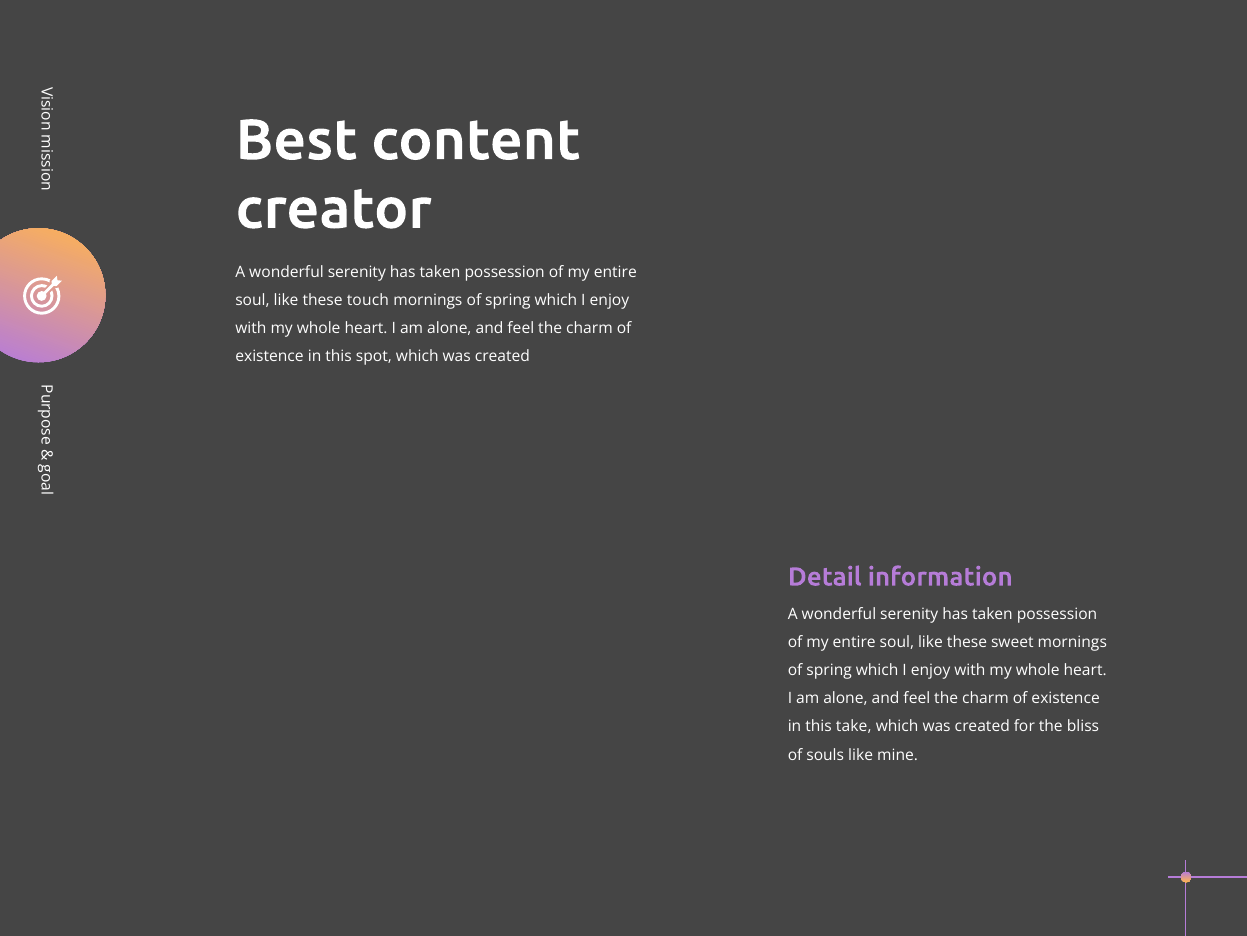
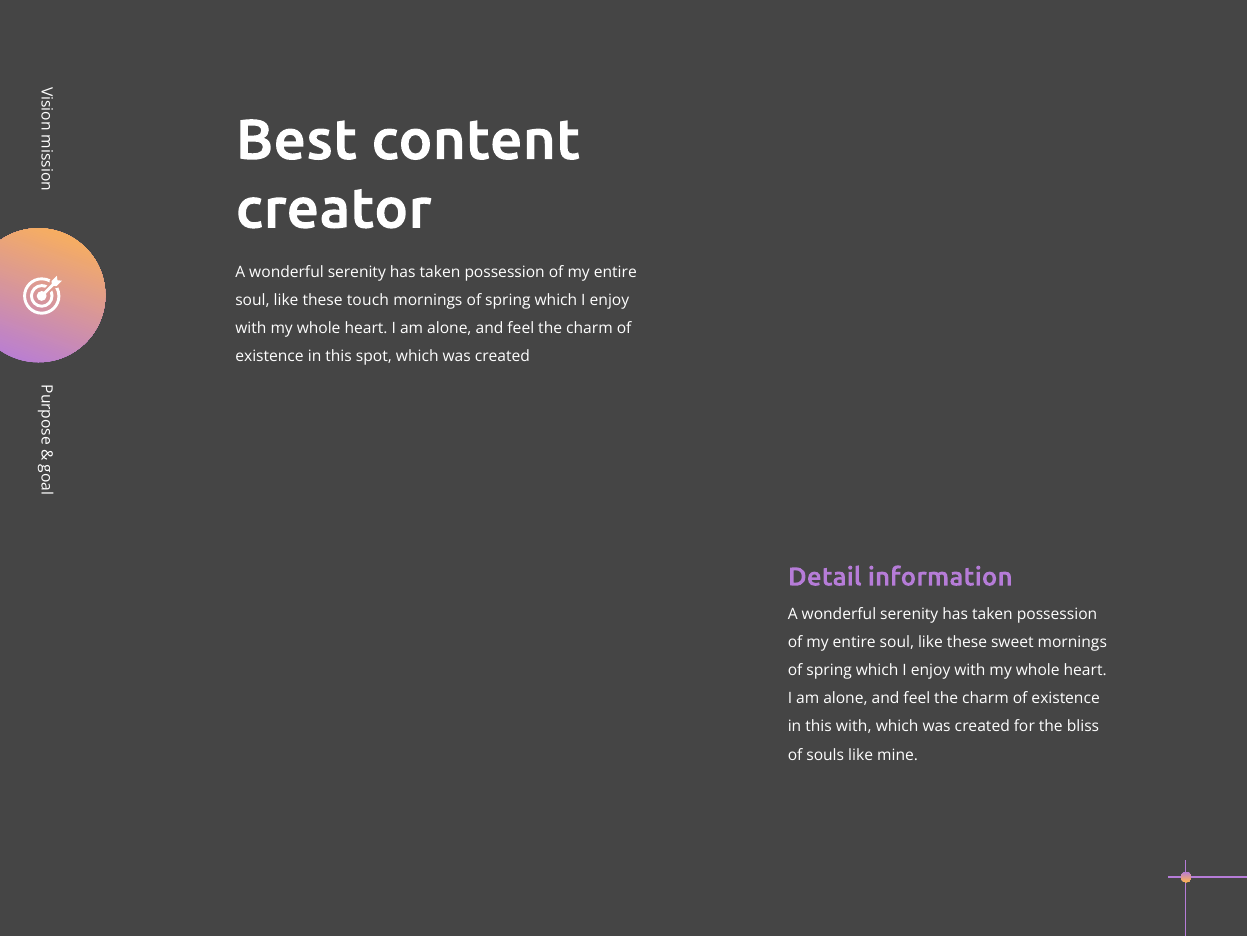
this take: take -> with (854, 726)
